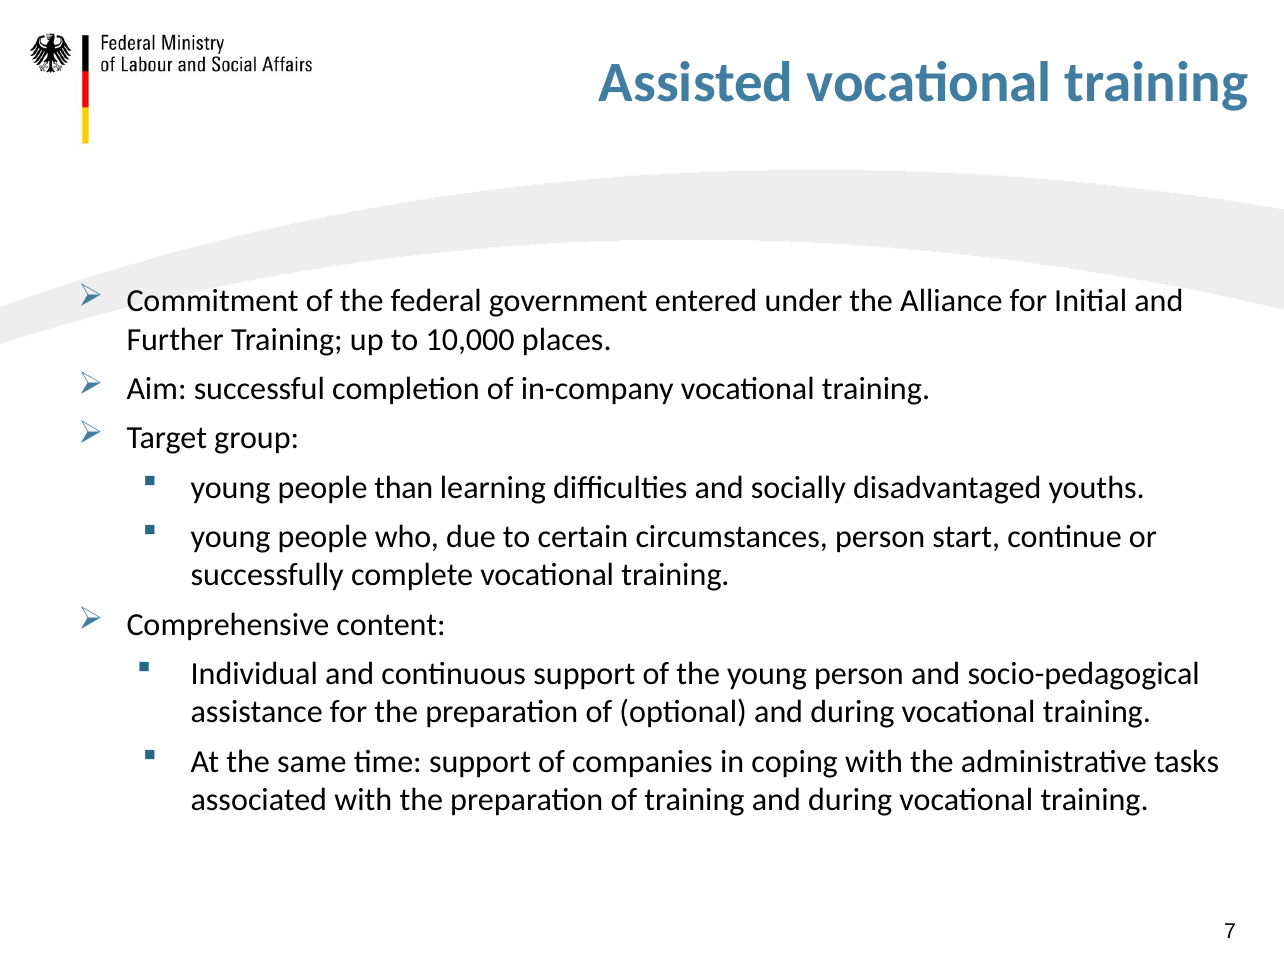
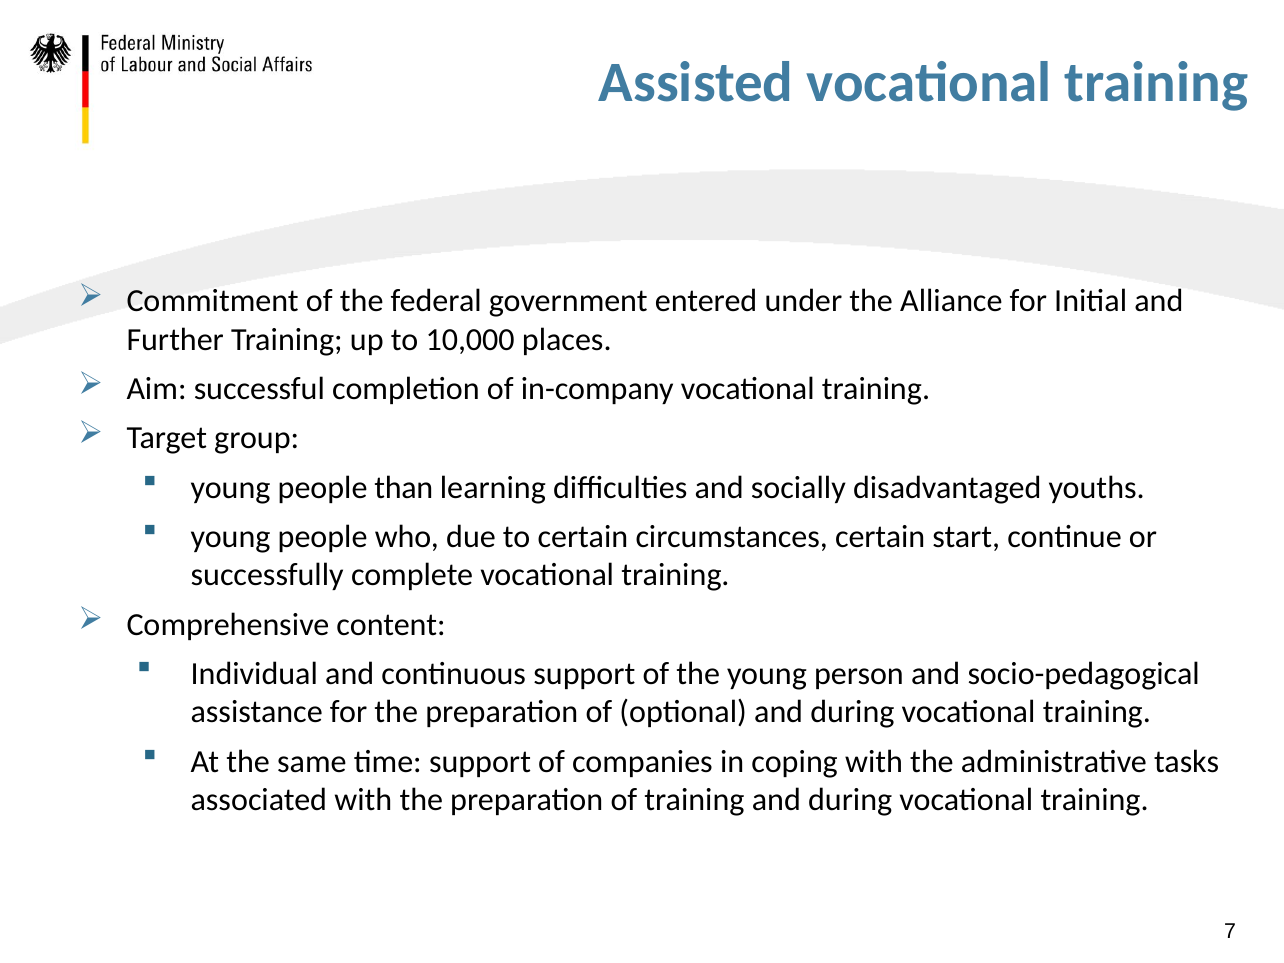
circumstances person: person -> certain (880, 537)
